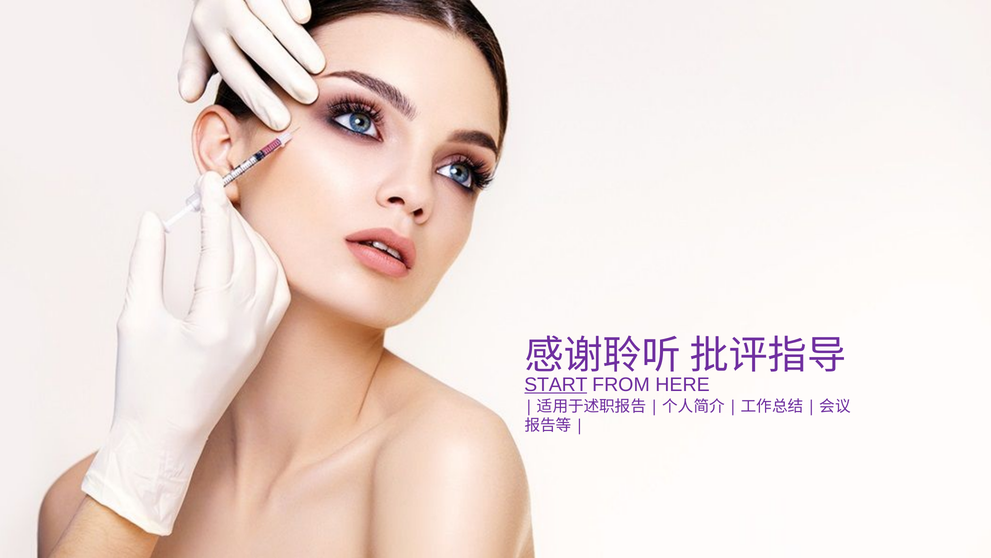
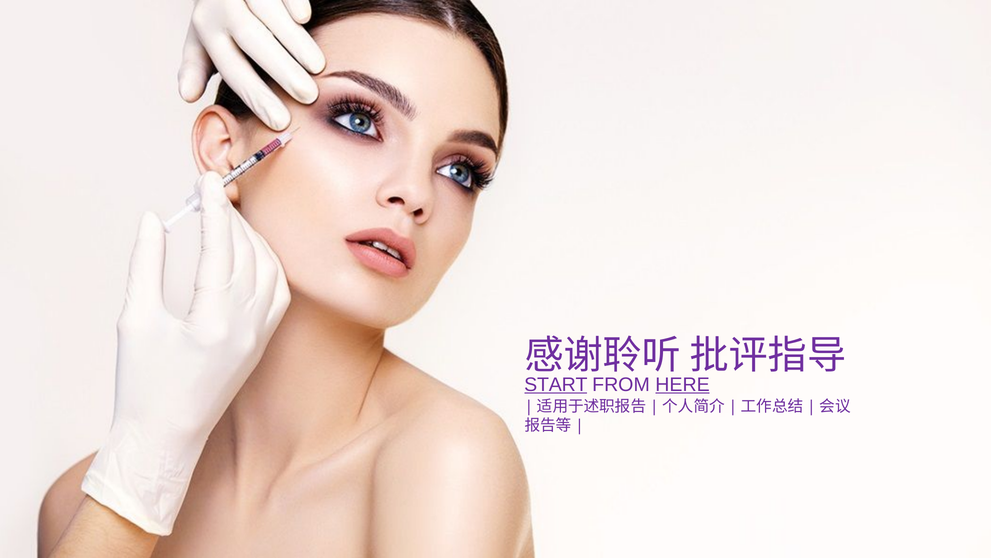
HERE underline: none -> present (683, 384)
